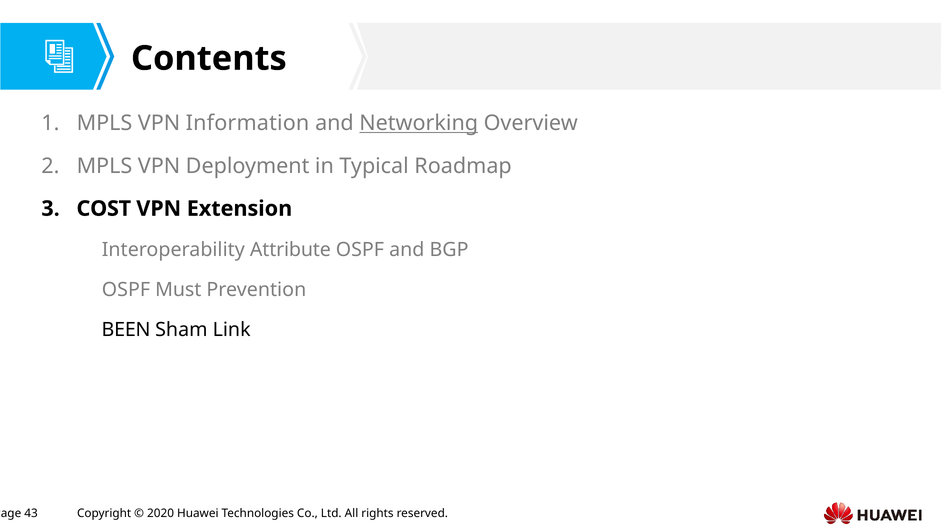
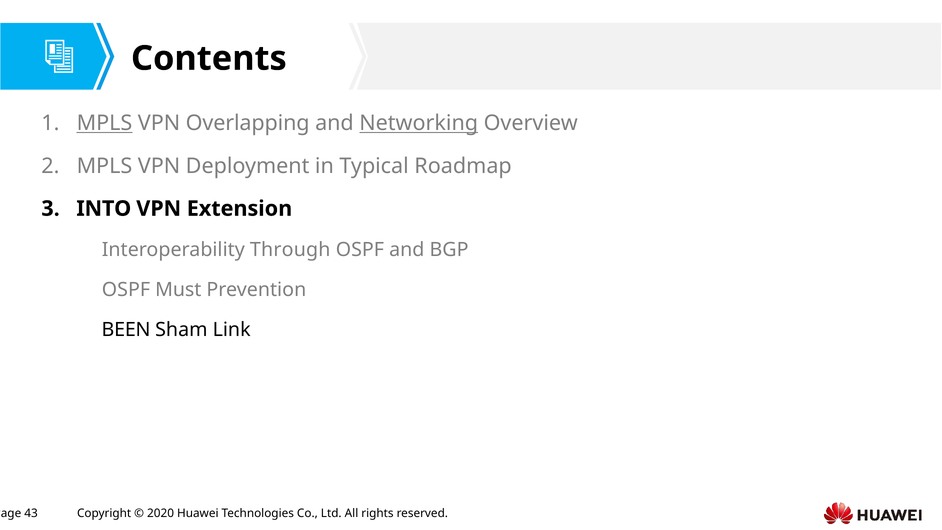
MPLS underline: none -> present (104, 123)
Information: Information -> Overlapping (248, 123)
COST: COST -> INTO (104, 209)
Attribute: Attribute -> Through (290, 250)
